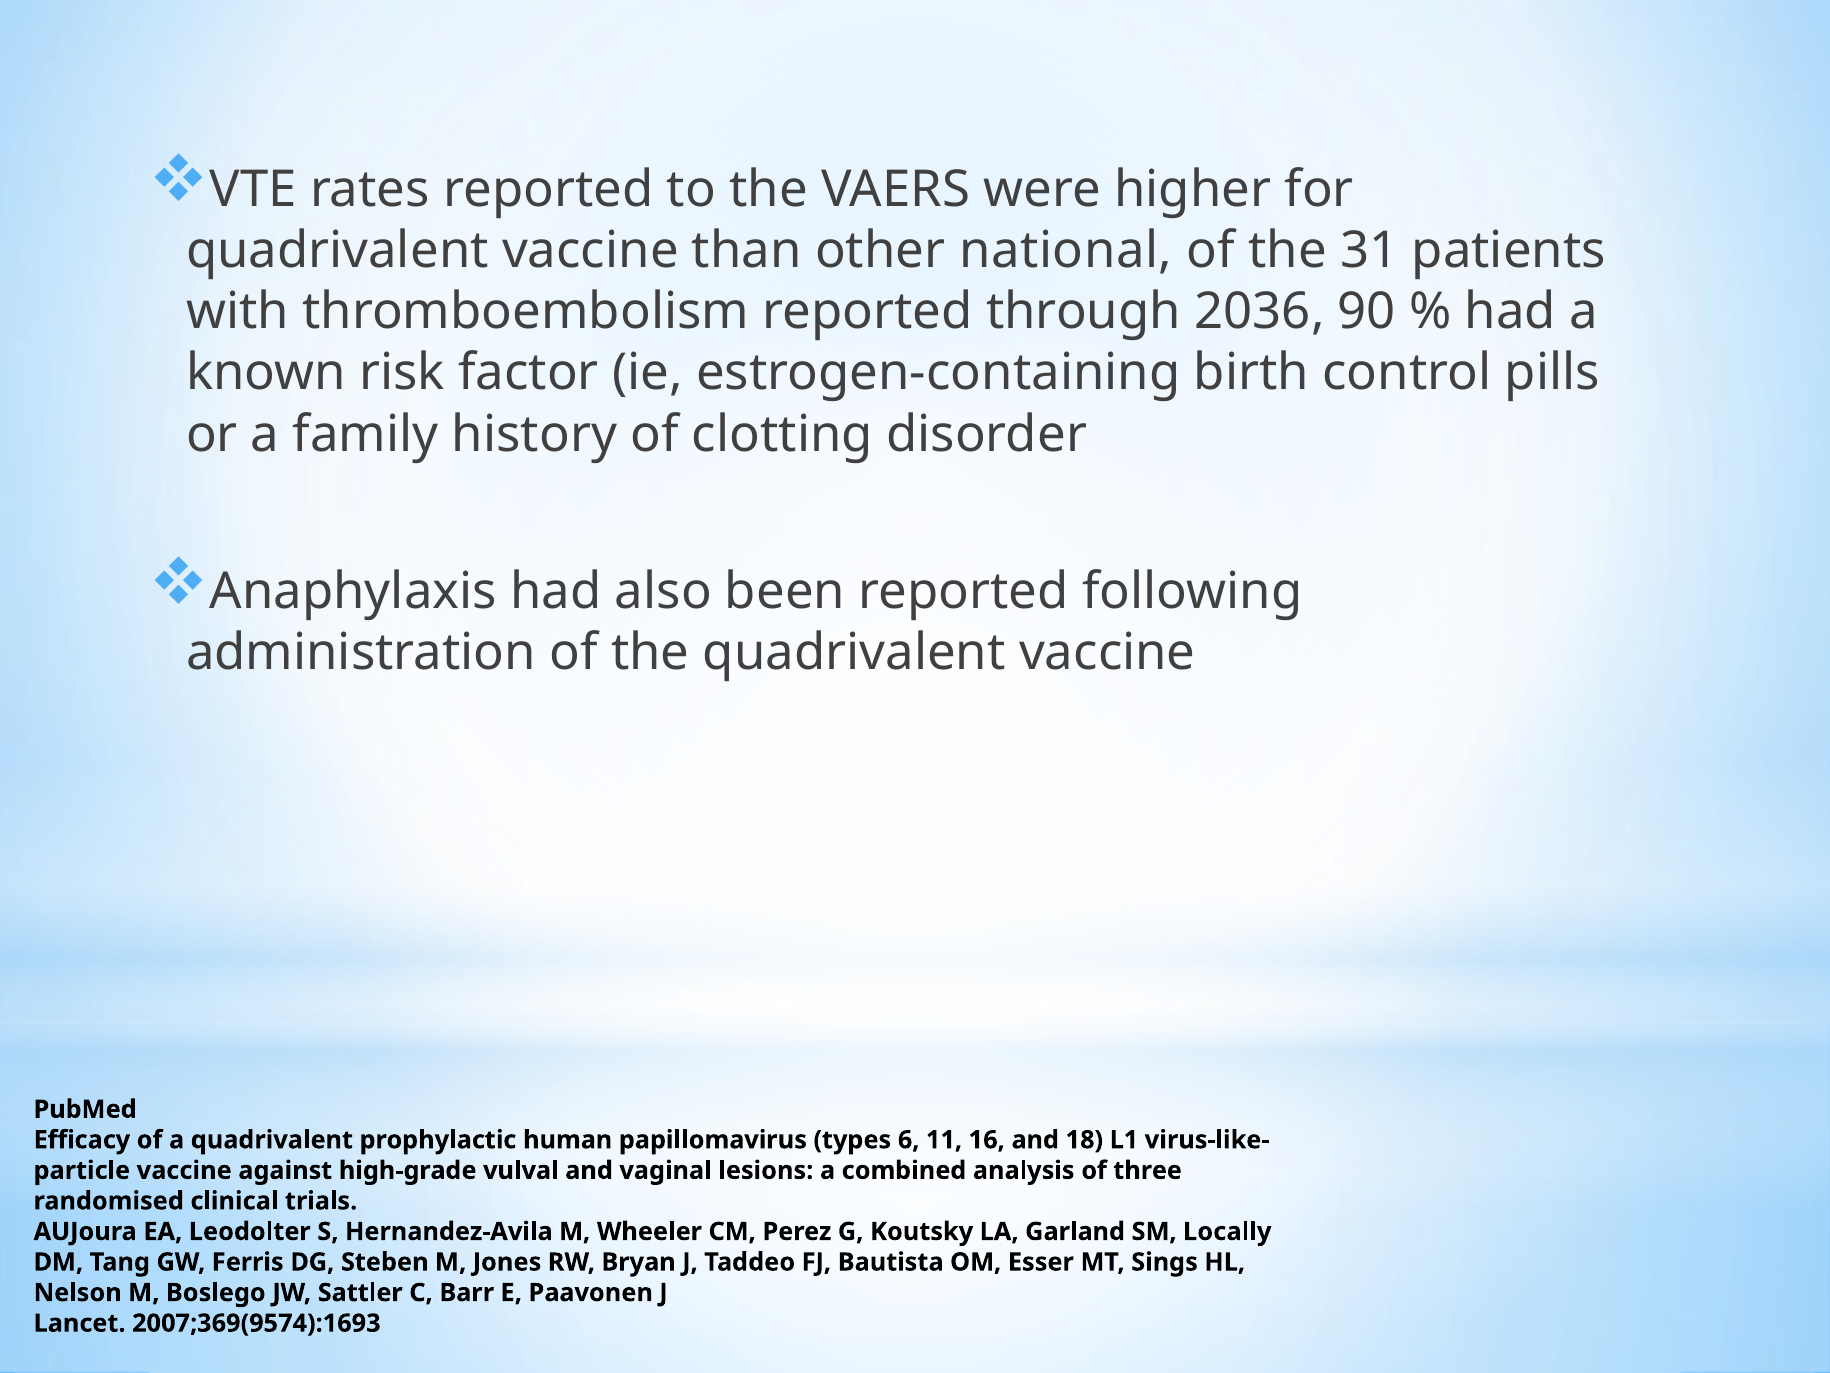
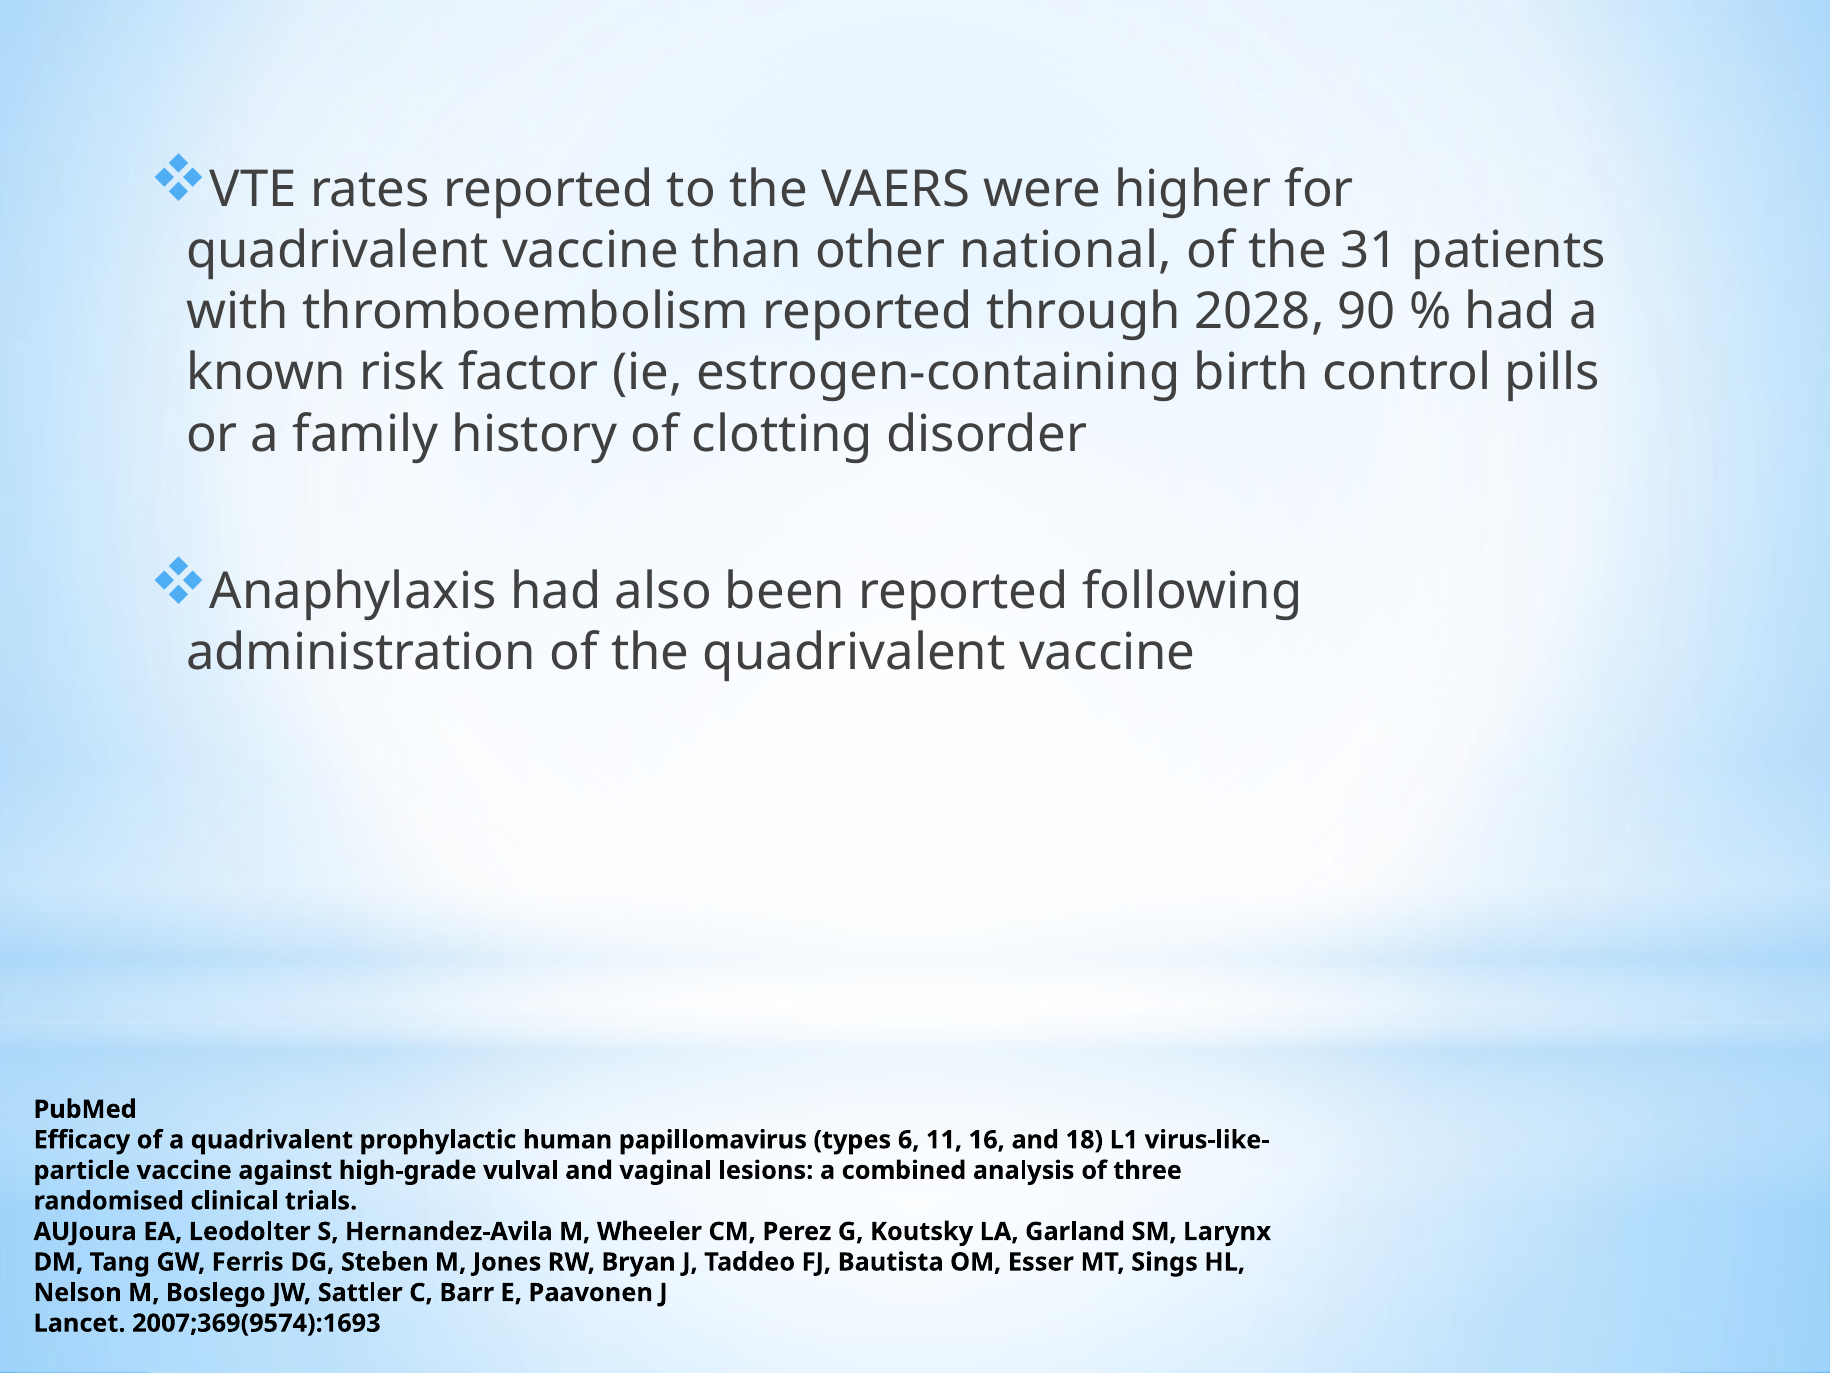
2036: 2036 -> 2028 (1259, 312)
Locally: Locally -> Larynx (1227, 1231)
